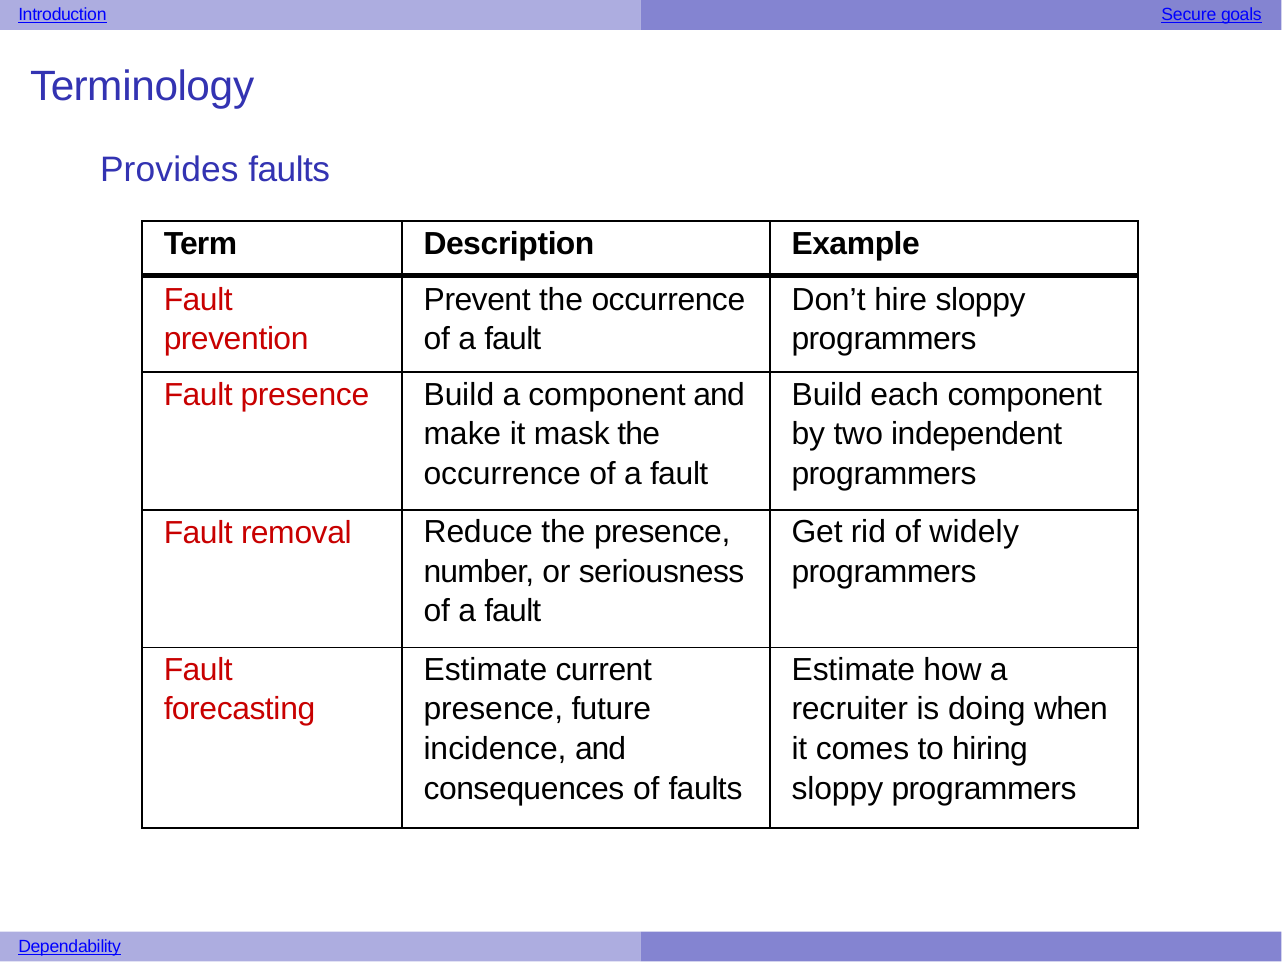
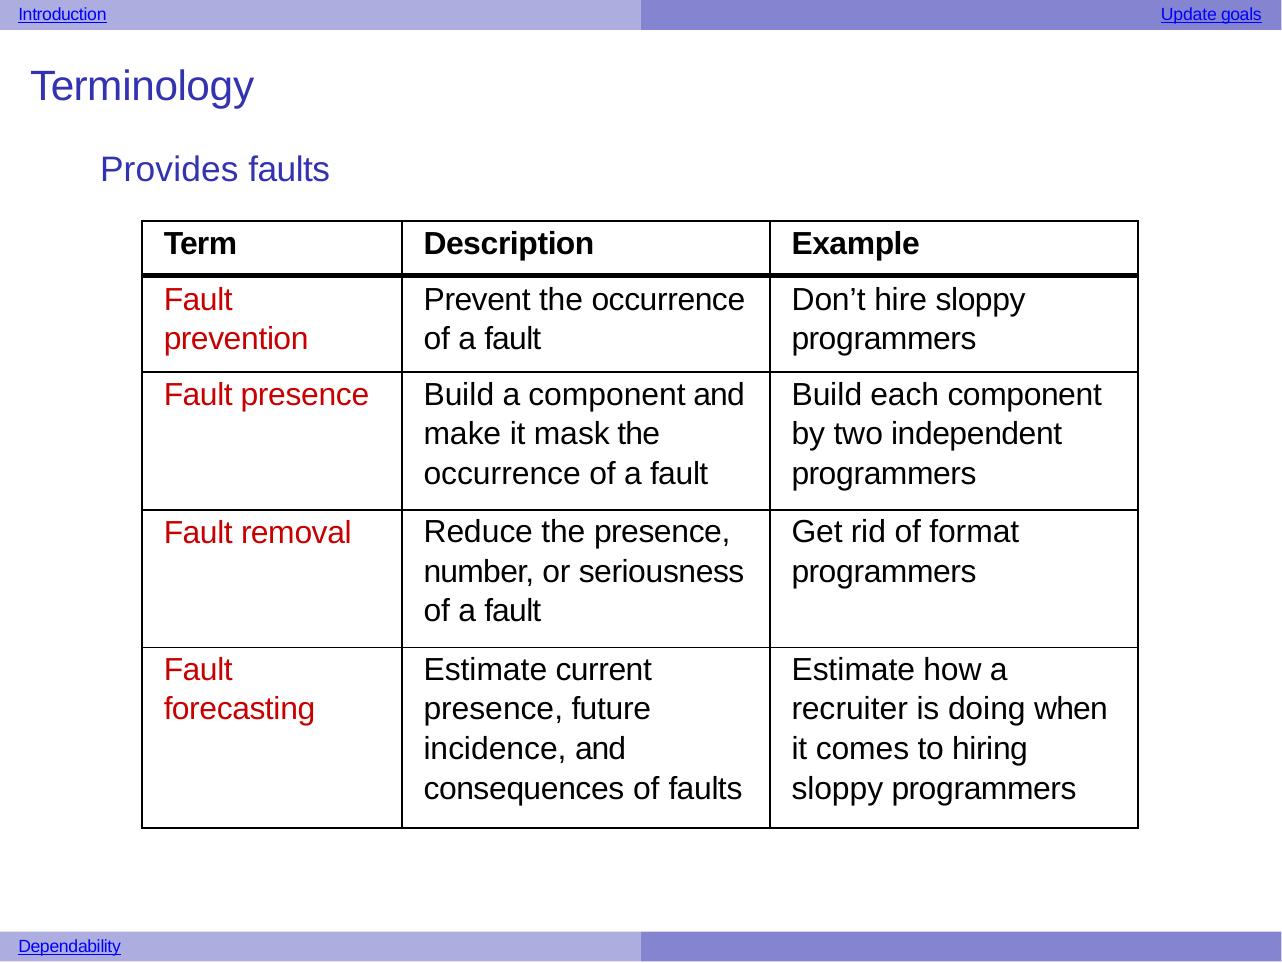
Secure: Secure -> Update (1189, 15)
widely: widely -> format (974, 532)
